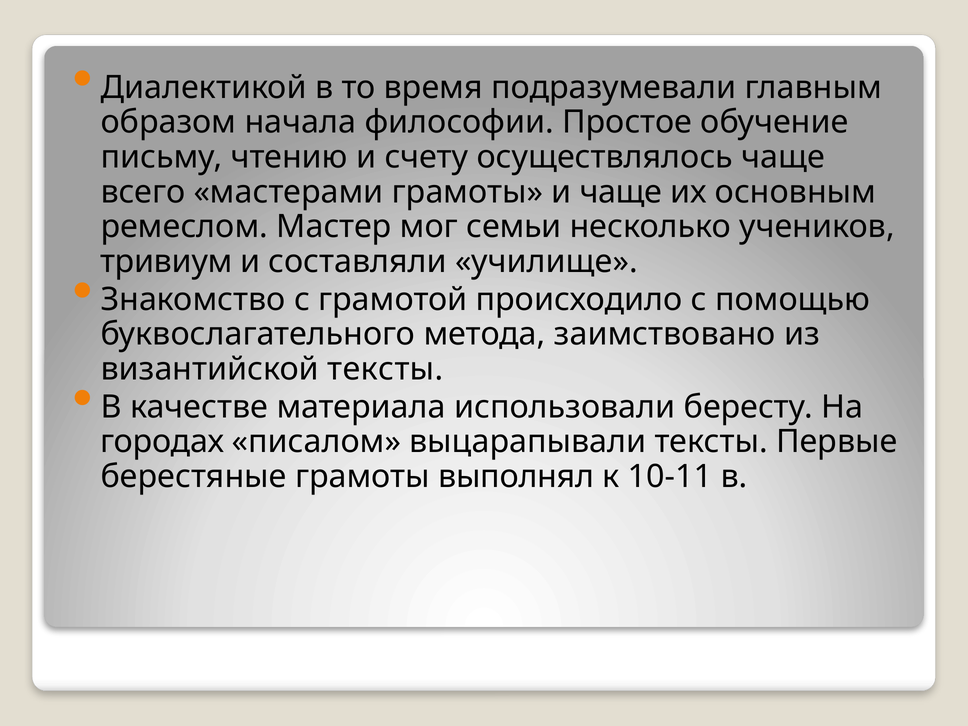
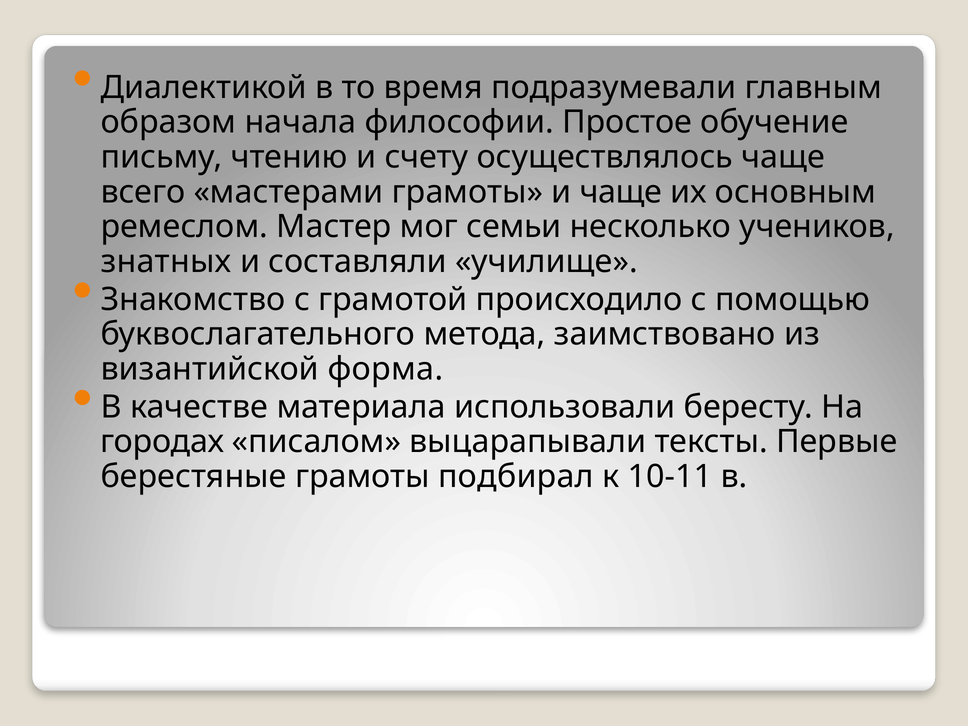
тривиум: тривиум -> знатных (166, 262)
византийской тексты: тексты -> форма (385, 369)
выполнял: выполнял -> подбирал (516, 477)
